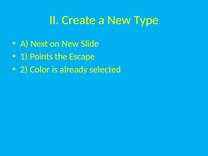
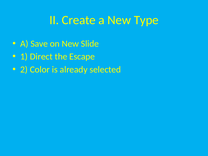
Next: Next -> Save (39, 44)
Points: Points -> Direct (41, 57)
